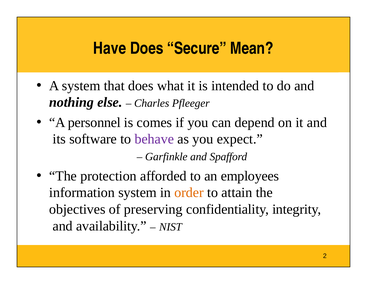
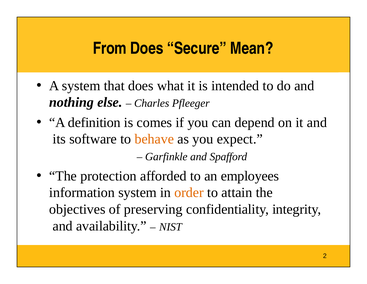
Have: Have -> From (110, 48)
personnel: personnel -> definition (94, 122)
behave colour: purple -> orange (154, 139)
